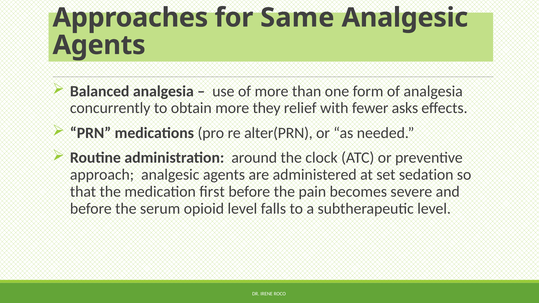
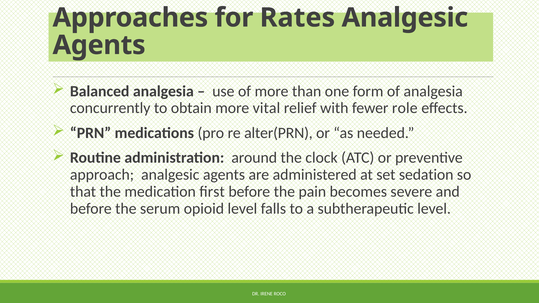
Same: Same -> Rates (297, 18)
they: they -> vital (266, 108)
asks: asks -> role (405, 108)
